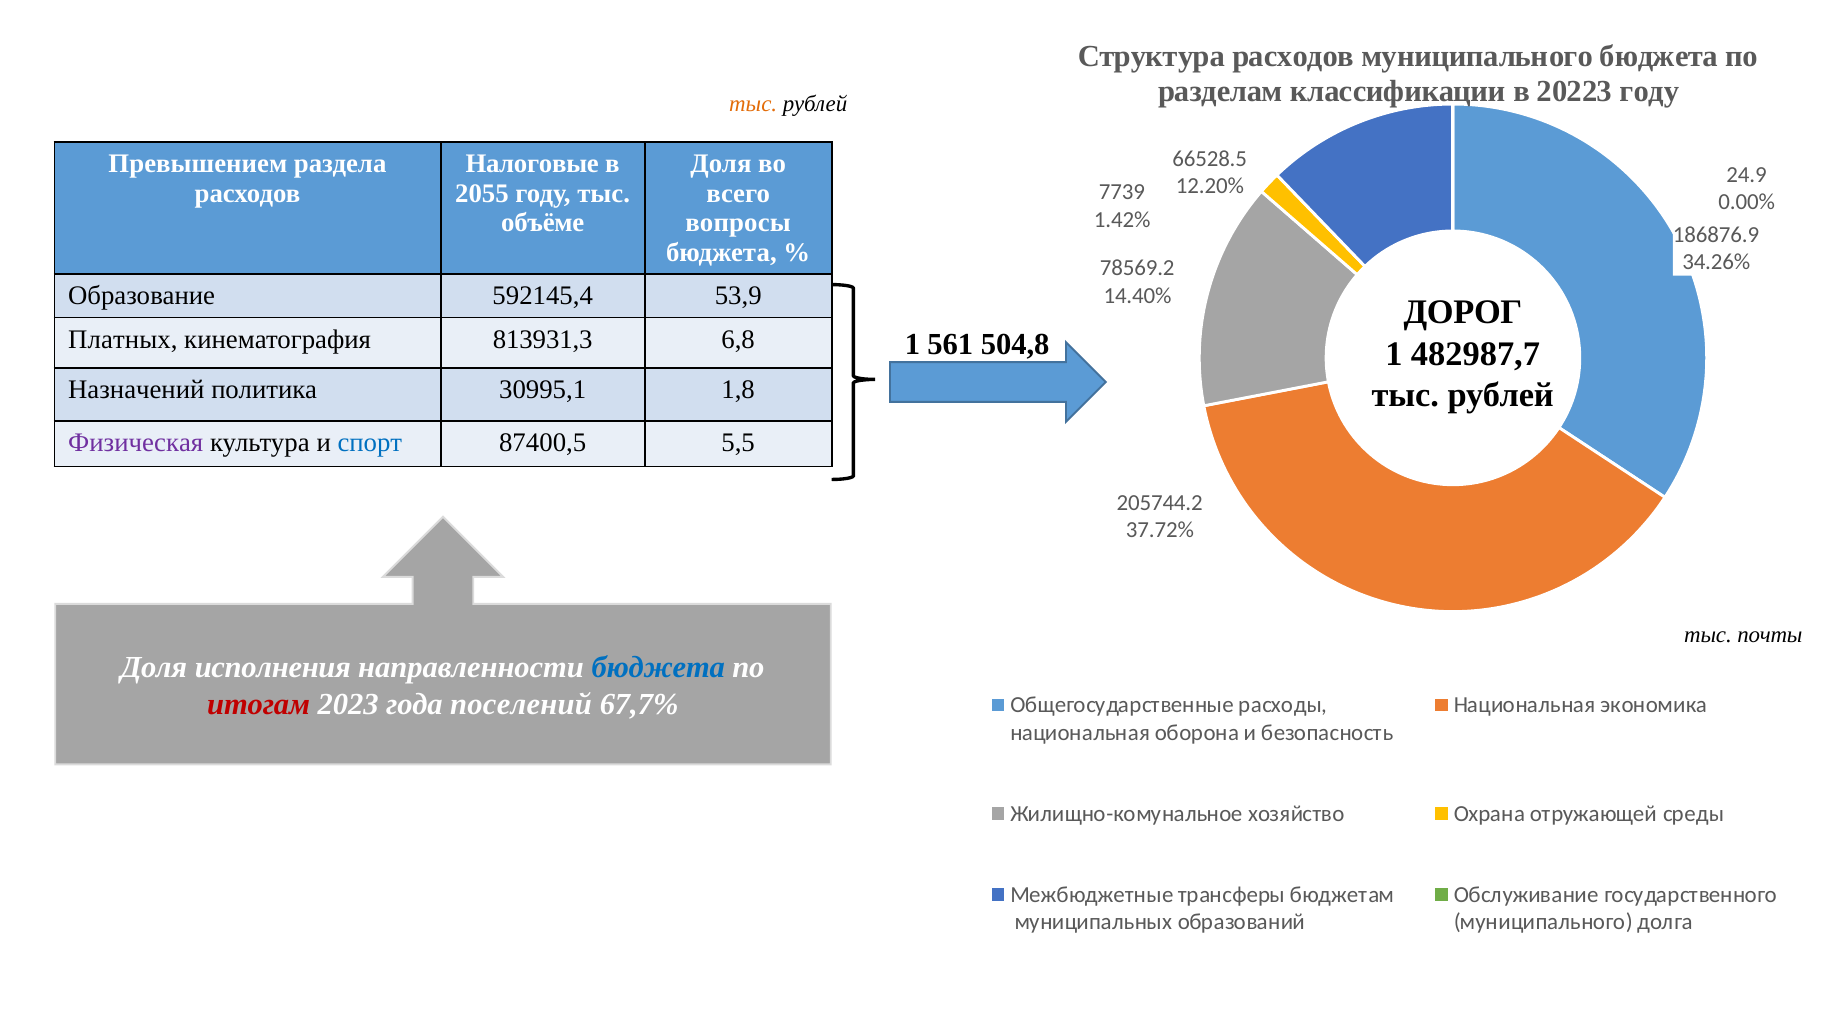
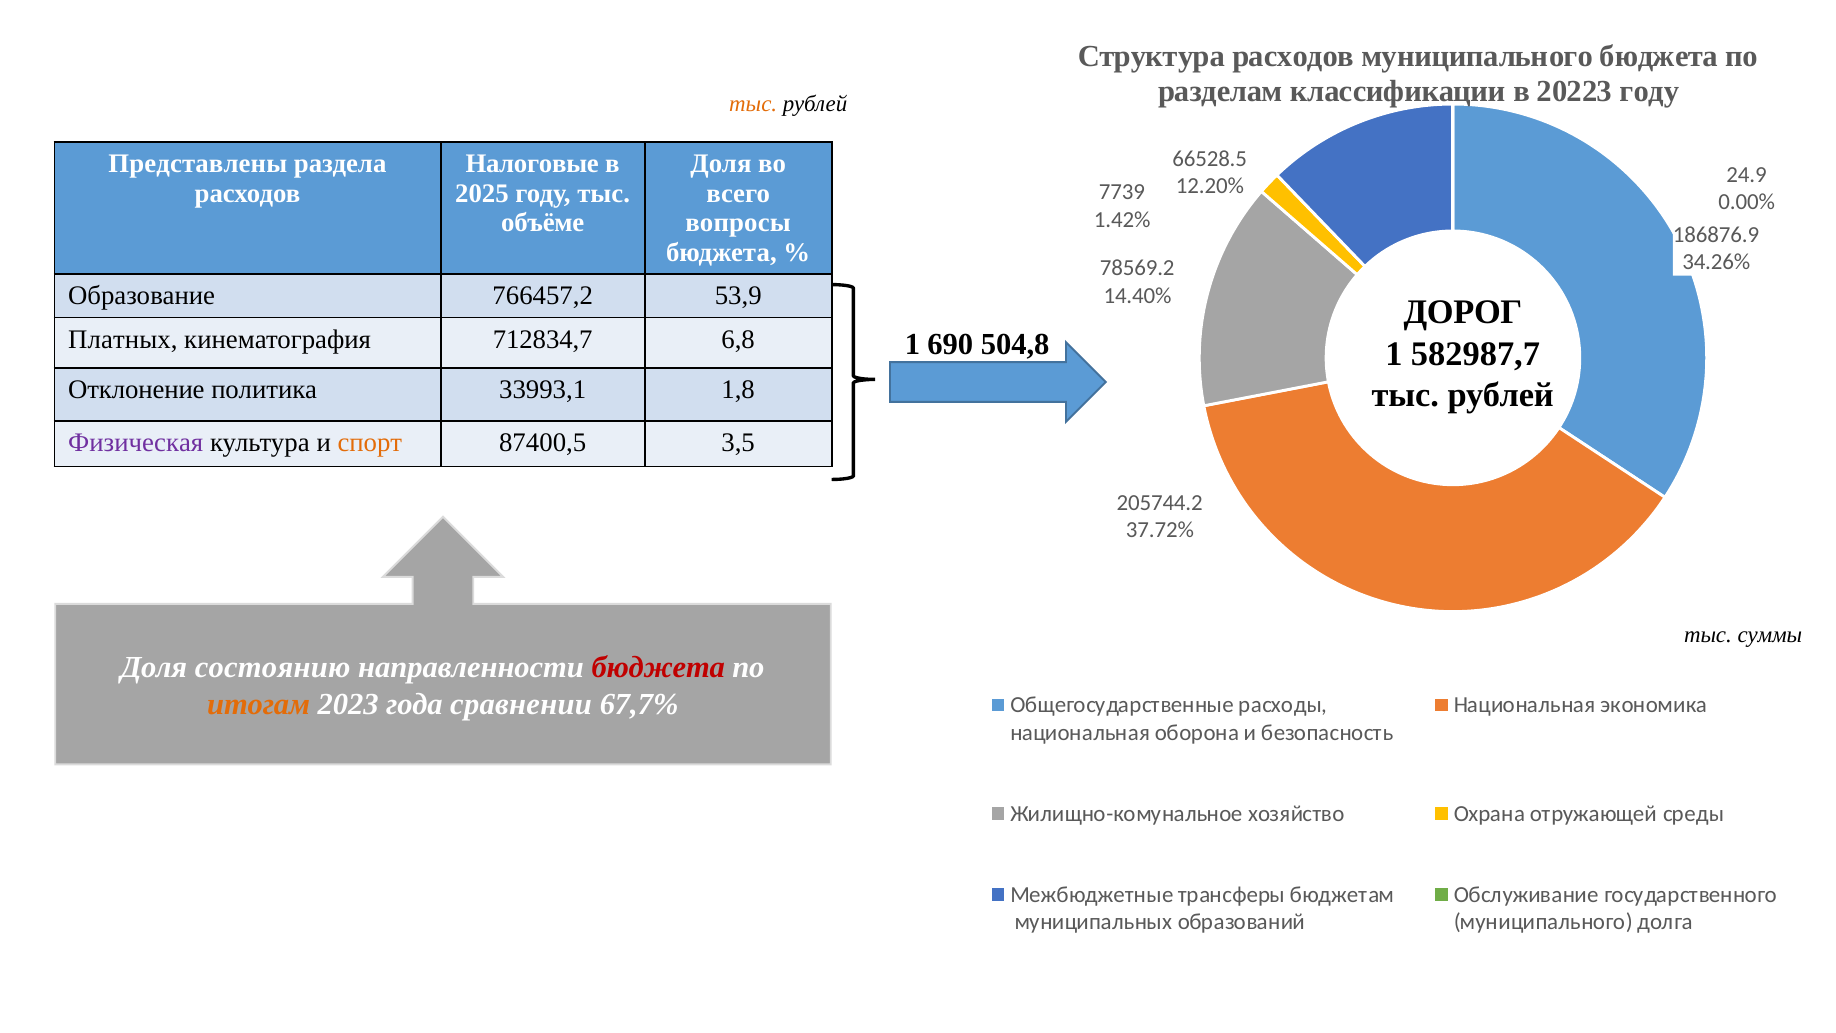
Превышением: Превышением -> Представлены (198, 164)
2055: 2055 -> 2025 (482, 193)
592145,4: 592145,4 -> 766457,2 (543, 296)
813931,3: 813931,3 -> 712834,7 (543, 339)
561: 561 -> 690 (950, 344)
482987,7: 482987,7 -> 582987,7 (1476, 354)
Назначений: Назначений -> Отклонение (136, 390)
30995,1: 30995,1 -> 33993,1 (543, 390)
спорт colour: blue -> orange (370, 443)
5,5: 5,5 -> 3,5 (738, 443)
почты: почты -> суммы (1770, 634)
исполнения: исполнения -> состоянию (273, 668)
бюджета colour: blue -> red (658, 668)
итогам colour: red -> orange (259, 704)
поселений: поселений -> сравнении (521, 704)
